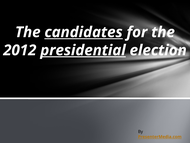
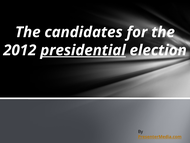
candidates underline: present -> none (84, 32)
